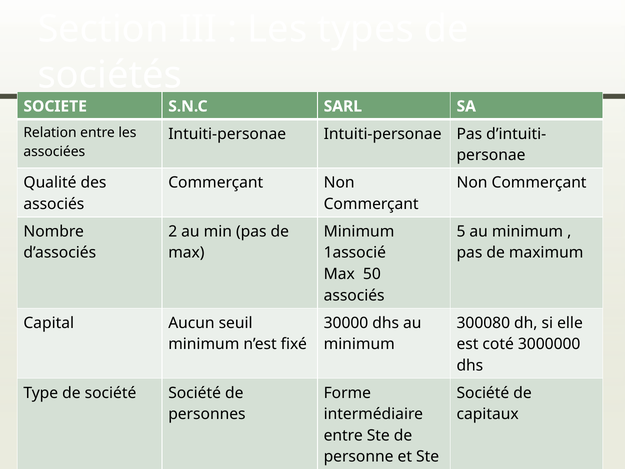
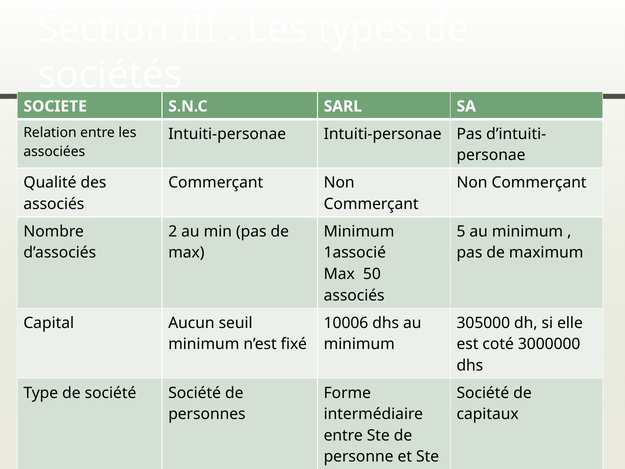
30000: 30000 -> 10006 (346, 323)
300080: 300080 -> 305000 (483, 323)
